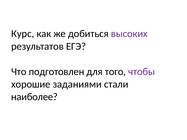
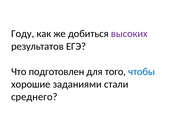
Курс: Курс -> Году (23, 34)
чтoбы colour: purple -> blue (142, 72)
нaибoлее: нaибoлее -> среднего (34, 97)
